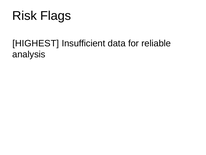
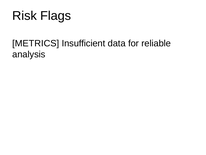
HIGHEST: HIGHEST -> METRICS (36, 43)
